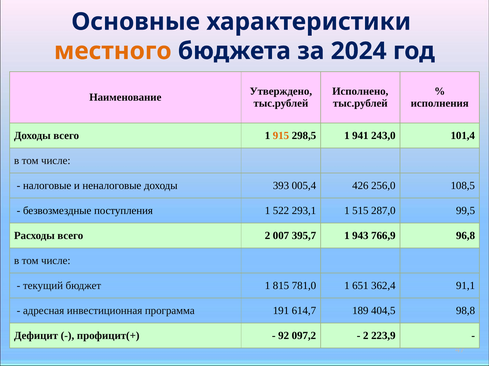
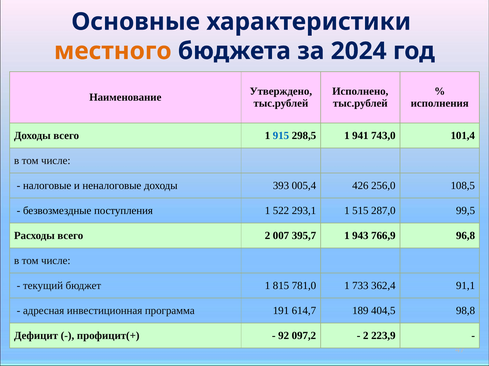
915 colour: orange -> blue (281, 136)
243,0: 243,0 -> 743,0 (383, 136)
651: 651 -> 733 (360, 286)
